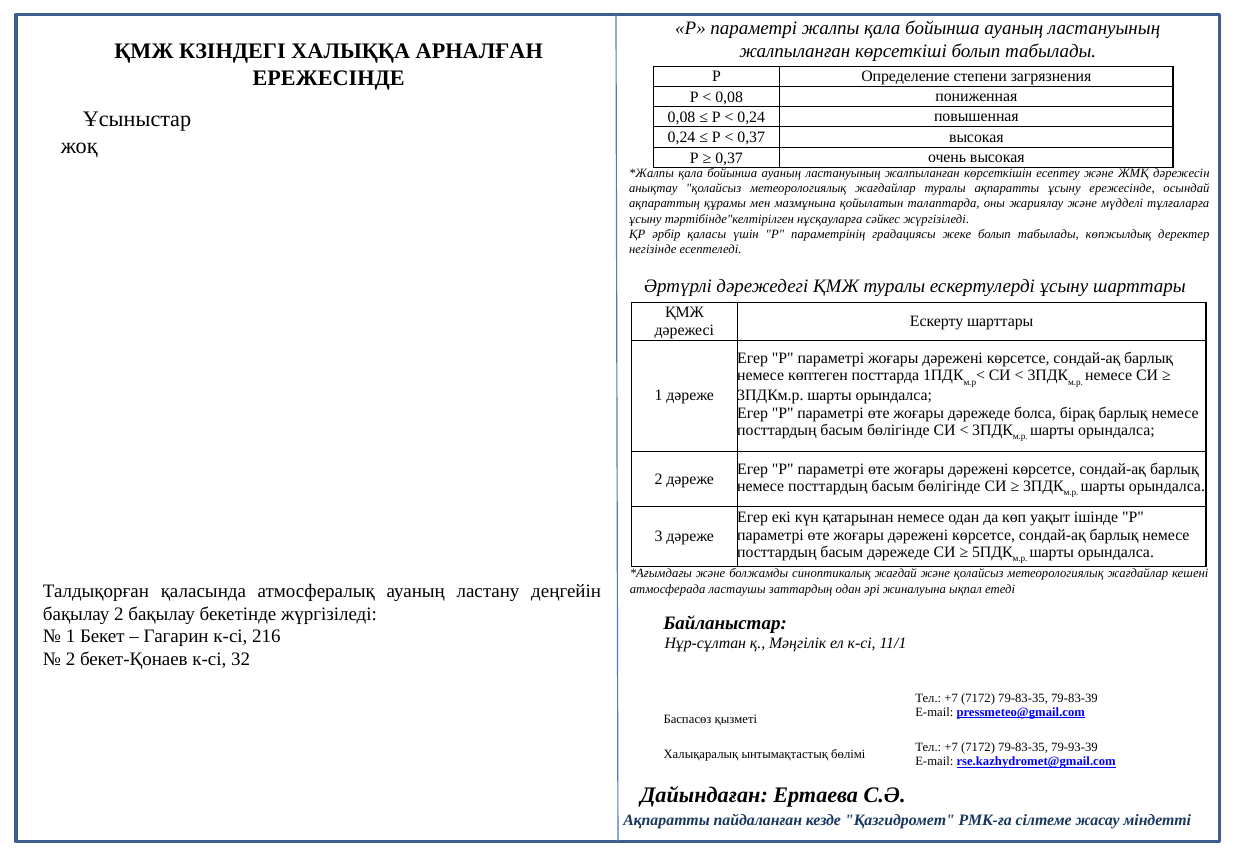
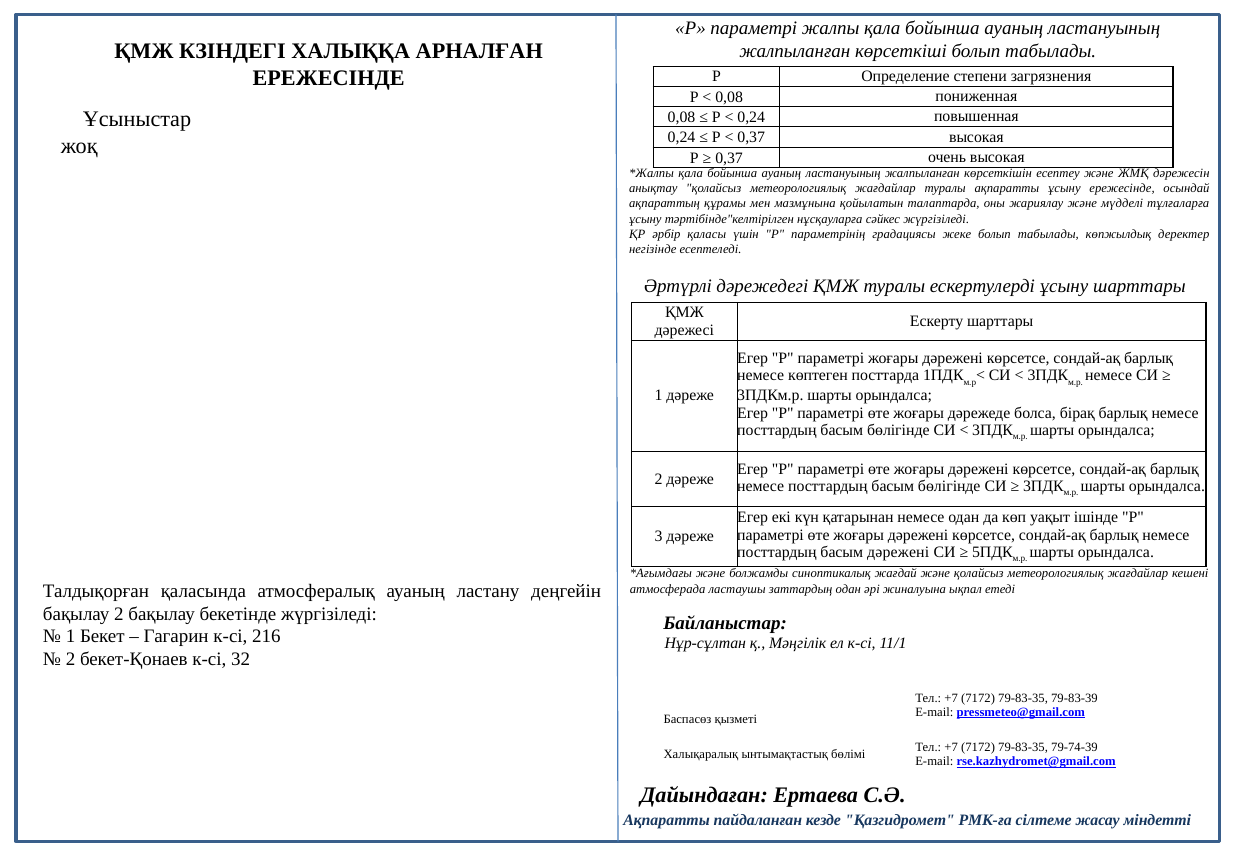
басым дәрежеде: дәрежеде -> дәрежені (898, 553)
79-93-39: 79-93-39 -> 79-74-39 (1074, 747)
